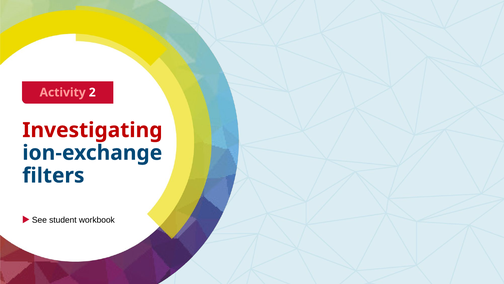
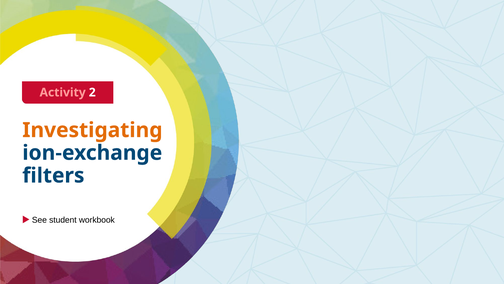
Investigating colour: red -> orange (92, 130)
